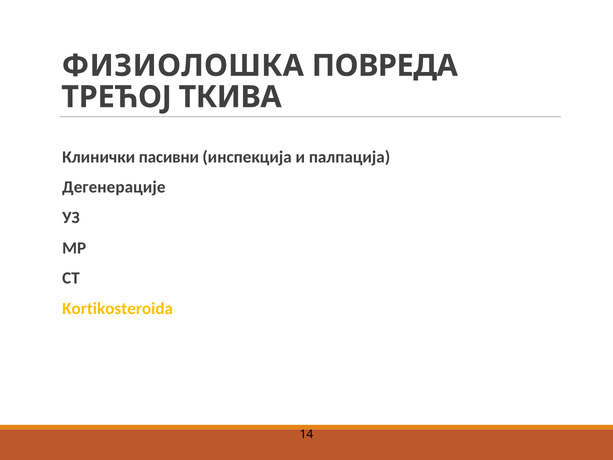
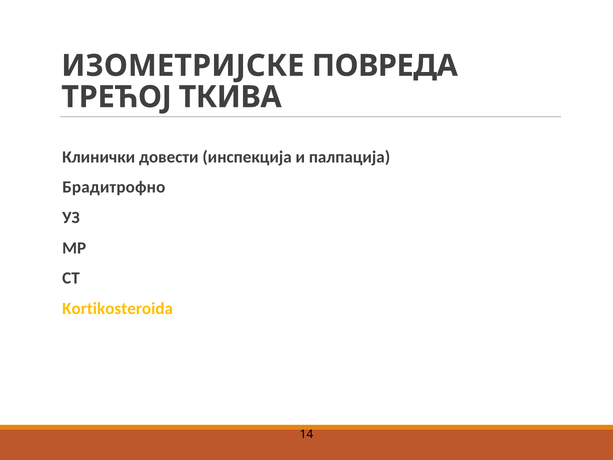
ФИЗИОЛОШКА: ФИЗИОЛОШКА -> ИЗОМЕТРИЈСКЕ (183, 66)
пасивни: пасивни -> довести (169, 157)
Дегенерације: Дегенерације -> Брадитрофно (114, 187)
